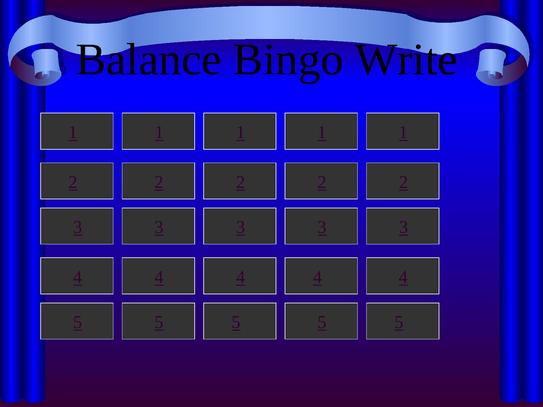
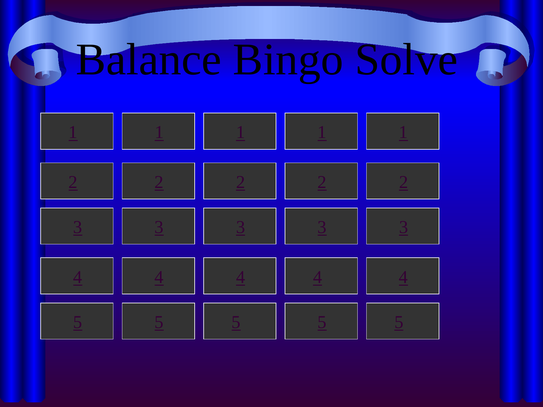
Write: Write -> Solve (406, 60)
